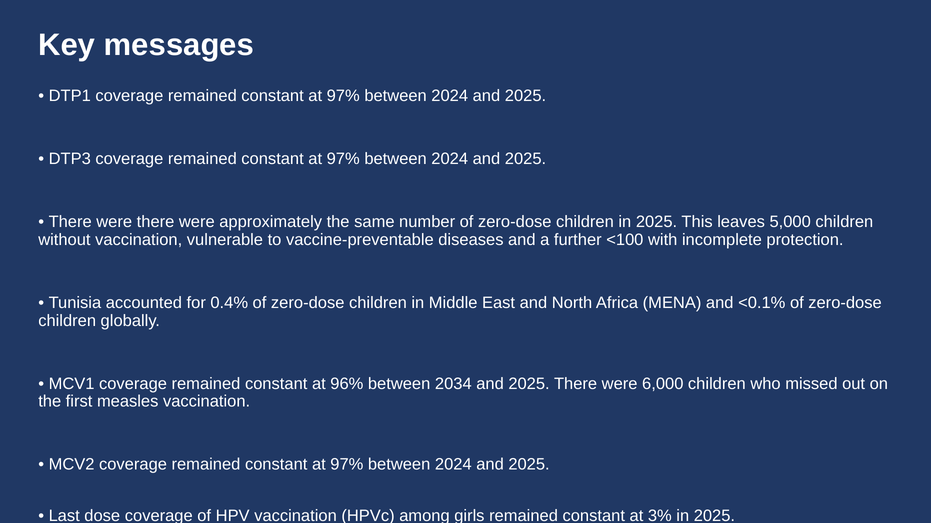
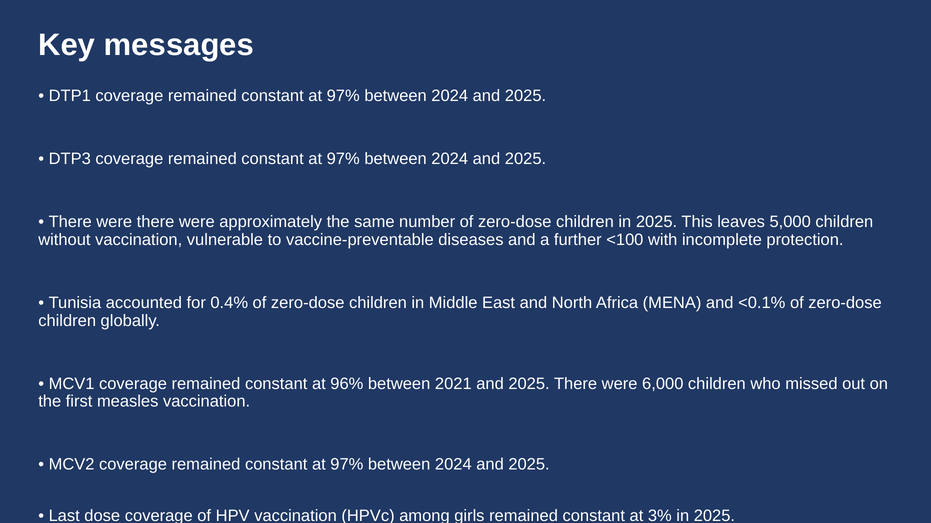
2034: 2034 -> 2021 (453, 384)
